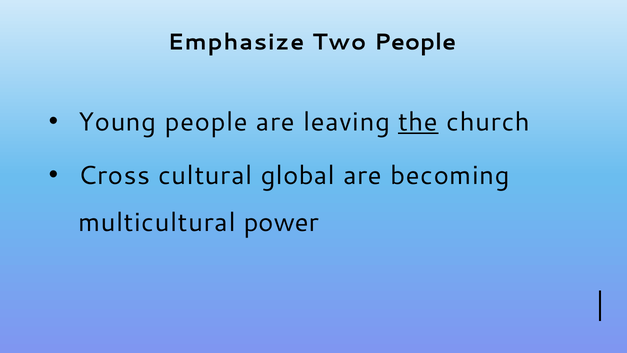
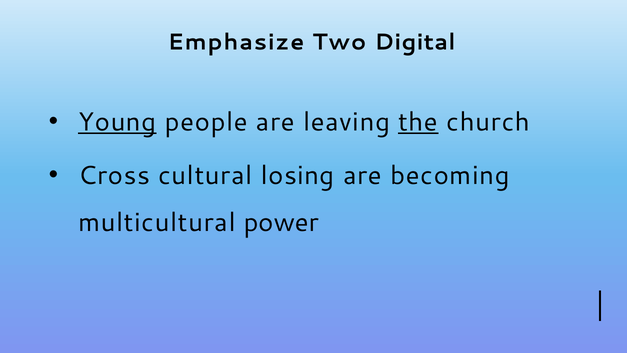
Two People: People -> Digital (415, 42)
Young underline: none -> present (117, 122)
global: global -> losing (298, 175)
